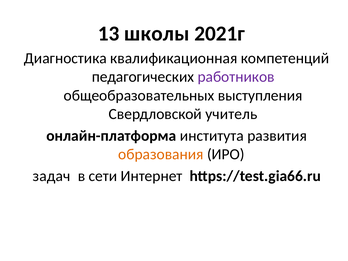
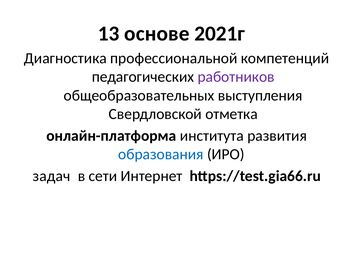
школы: школы -> основе (157, 34)
квалификационная: квалификационная -> профессиональной (174, 58)
учитель: учитель -> отметка (232, 114)
образования colour: orange -> blue (161, 154)
